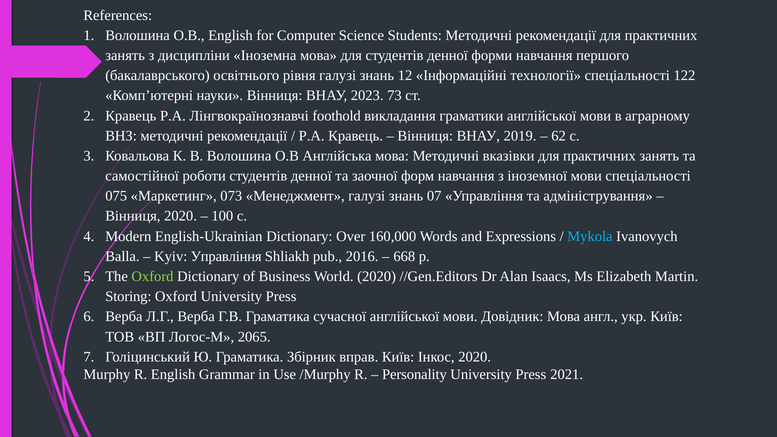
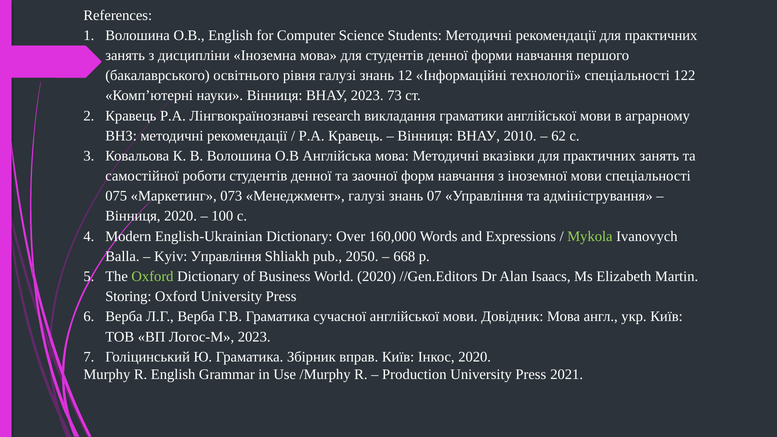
foothold: foothold -> research (337, 116)
2019: 2019 -> 2010 (520, 136)
Mykola colour: light blue -> light green (590, 236)
2016: 2016 -> 2050 (362, 256)
Логос-М 2065: 2065 -> 2023 (254, 337)
Personality: Personality -> Production (414, 374)
